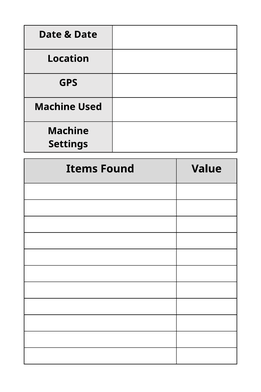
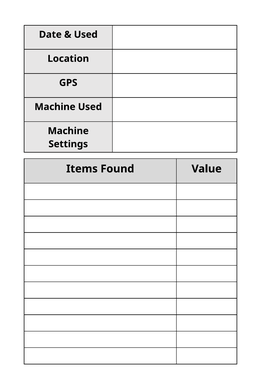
Date: Date -> Used (86, 35)
